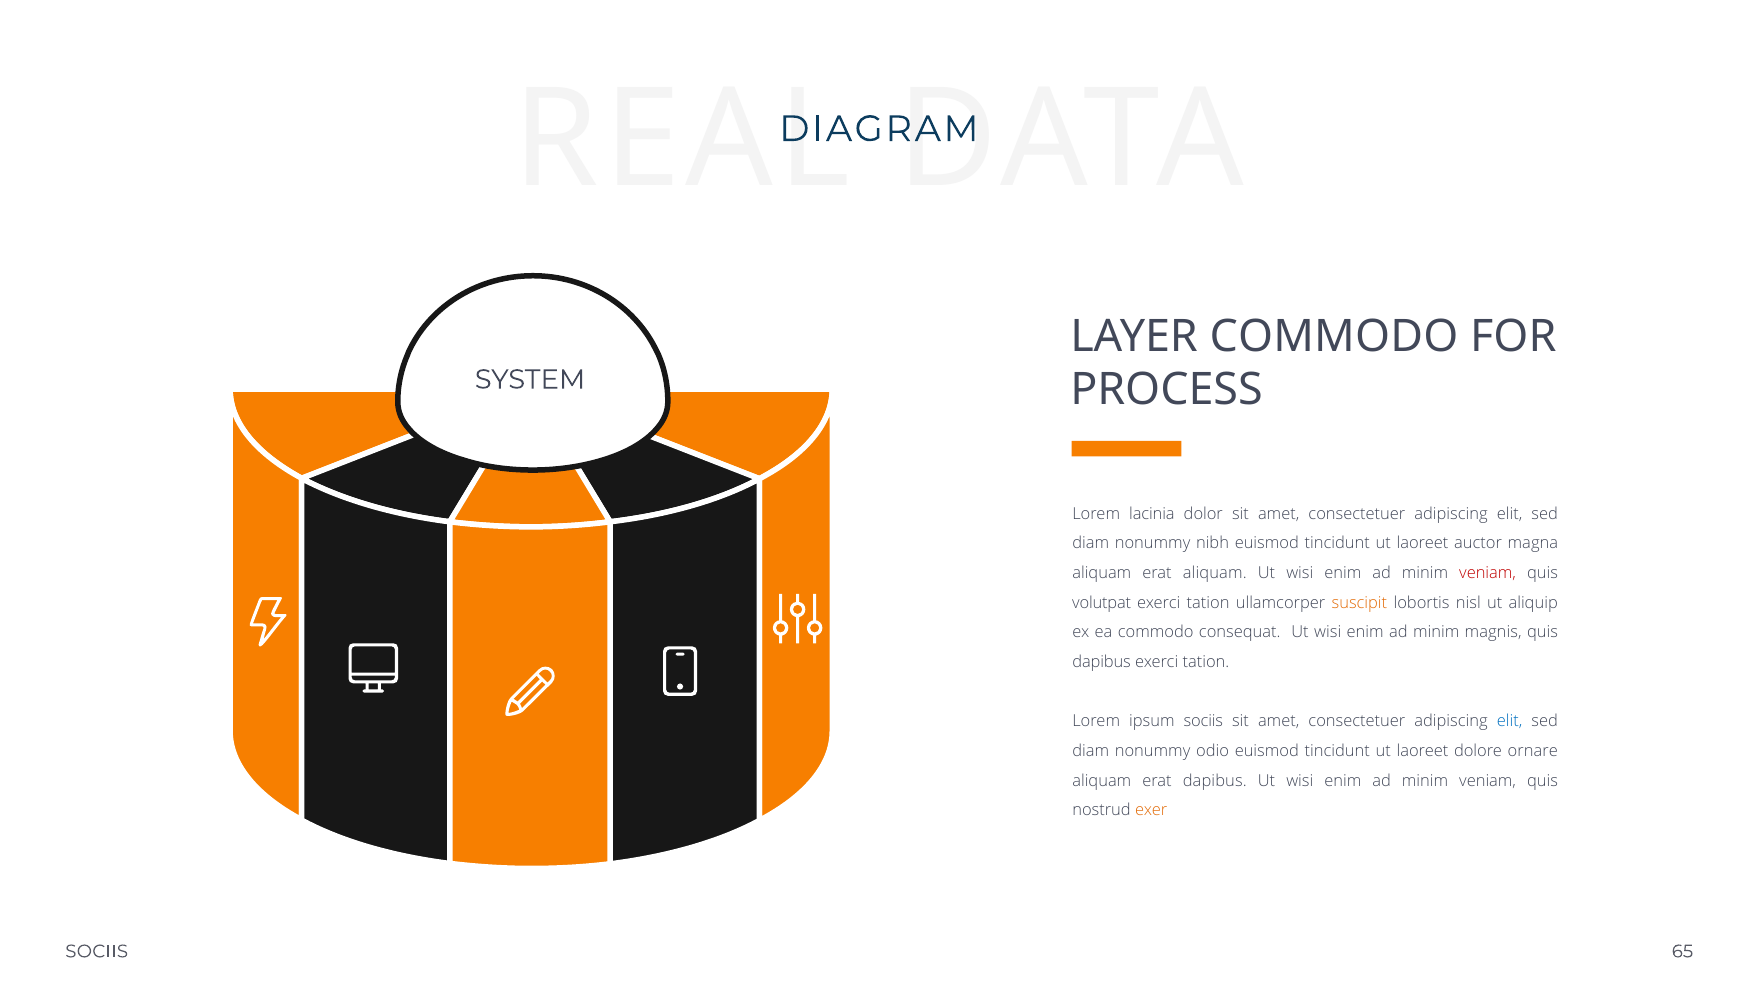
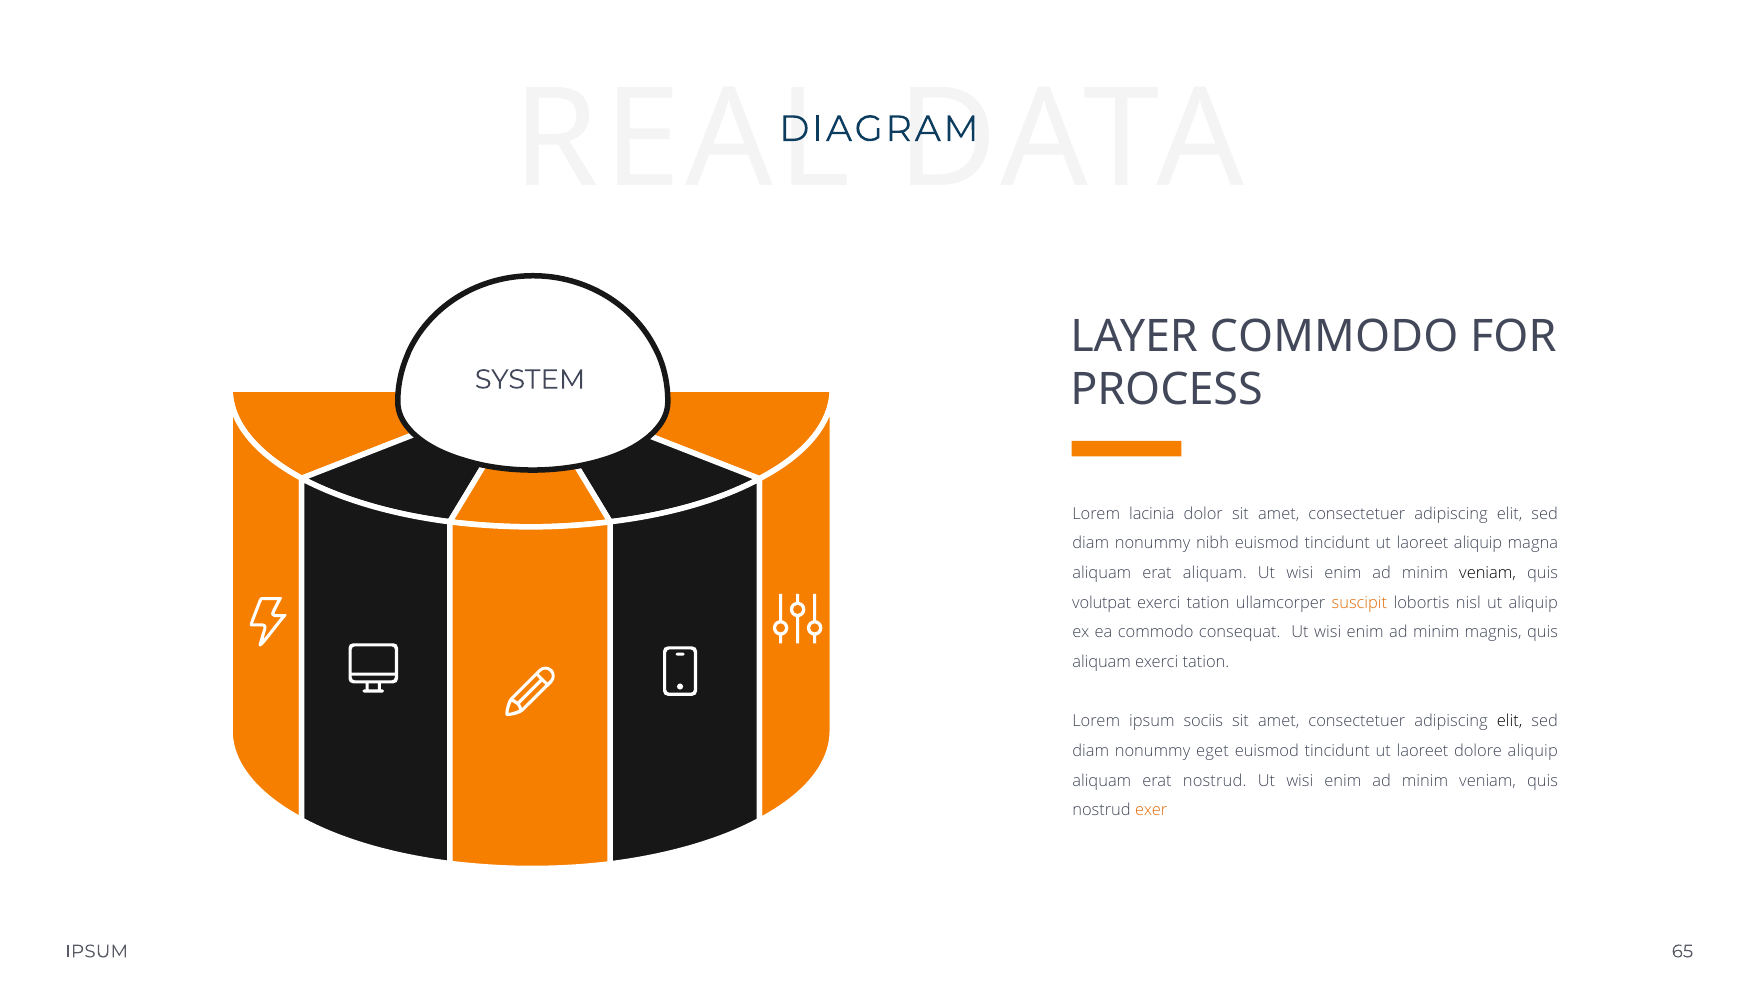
laoreet auctor: auctor -> aliquip (1478, 543)
veniam colour: red -> black (1488, 573)
dapibus: dapibus -> aliquam (1102, 662)
elit colour: blue -> black (1510, 721)
odio: odio -> eget (1212, 751)
dolore ornare: ornare -> aliquip (1533, 751)
erat dapibus: dapibus -> nostrud (1215, 780)
SOCIIS: SOCIIS -> IPSUM (97, 951)
